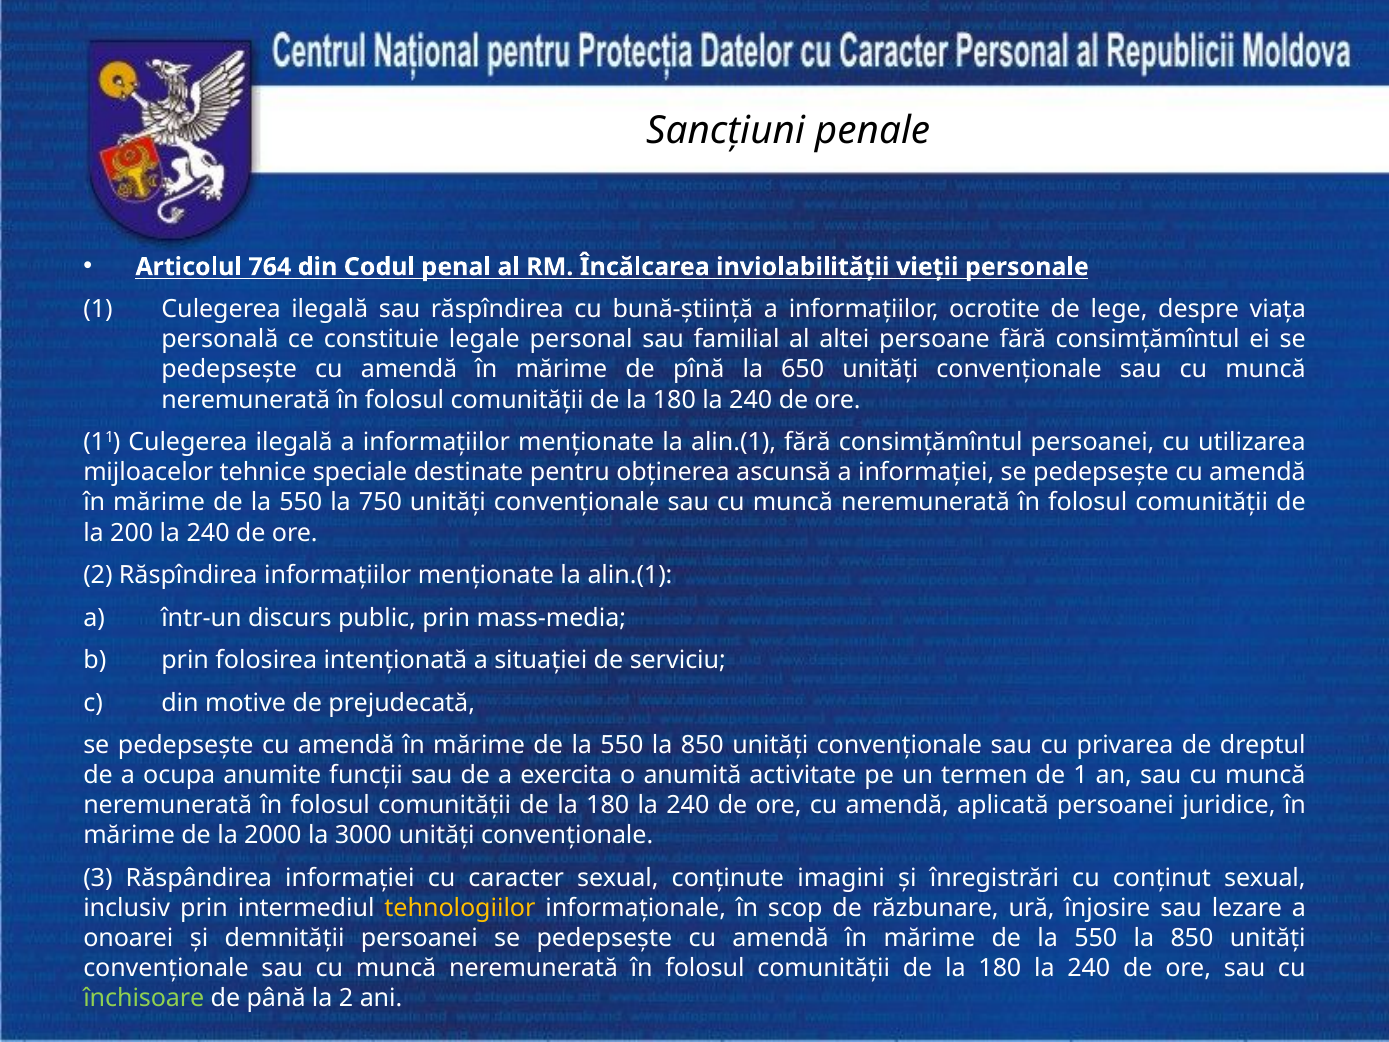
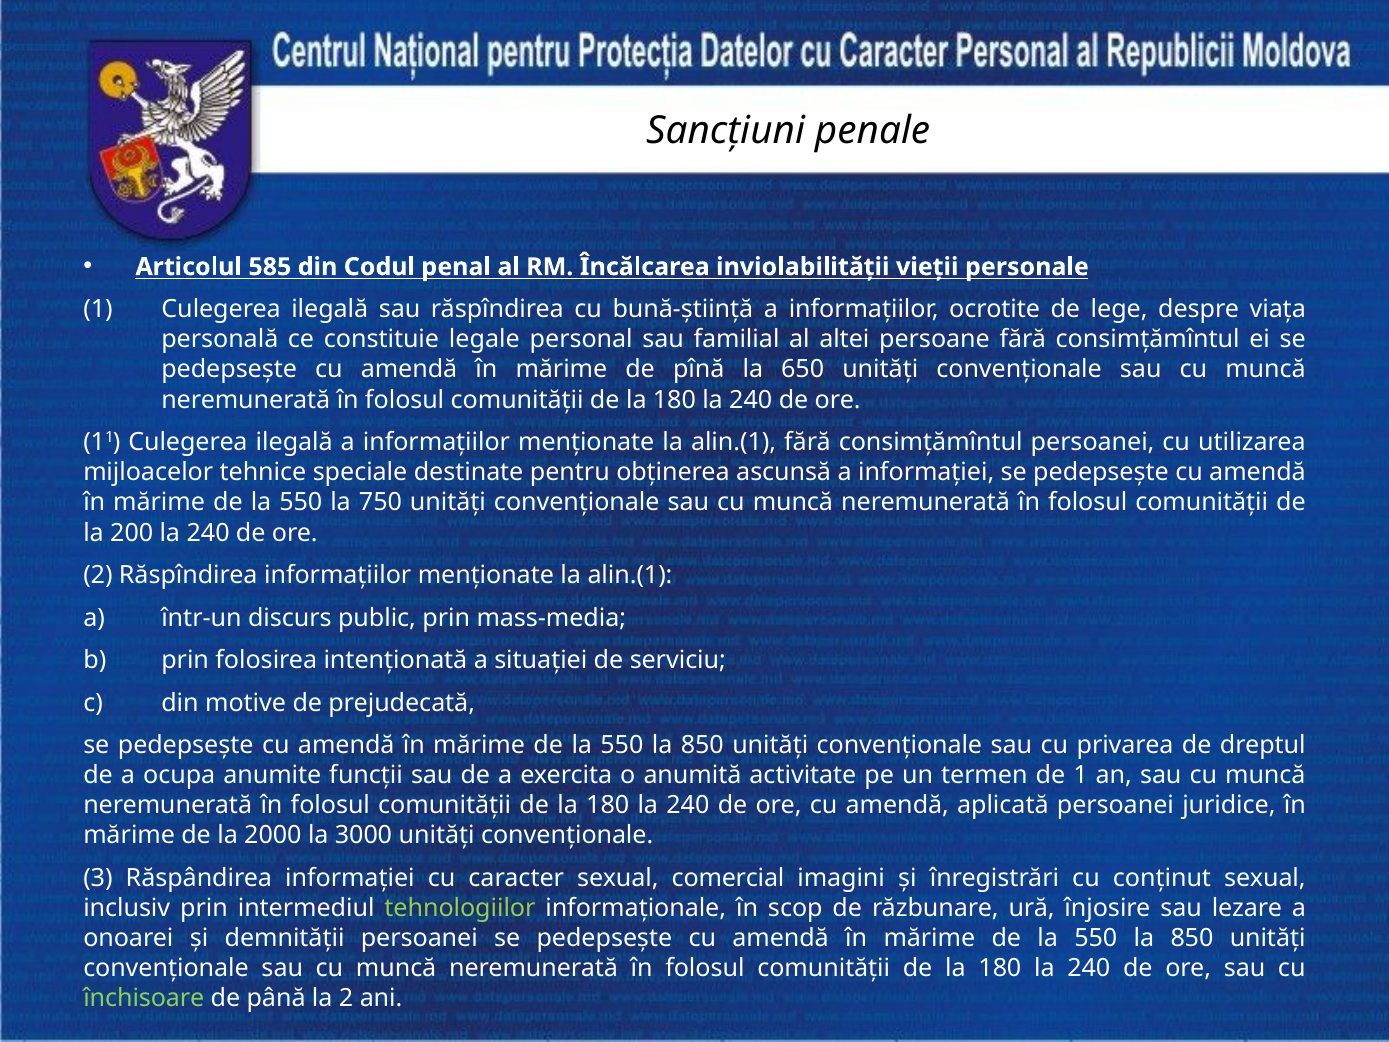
764: 764 -> 585 (270, 267)
conținute: conținute -> comercial (728, 878)
tehnologiilor colour: yellow -> light green (460, 908)
